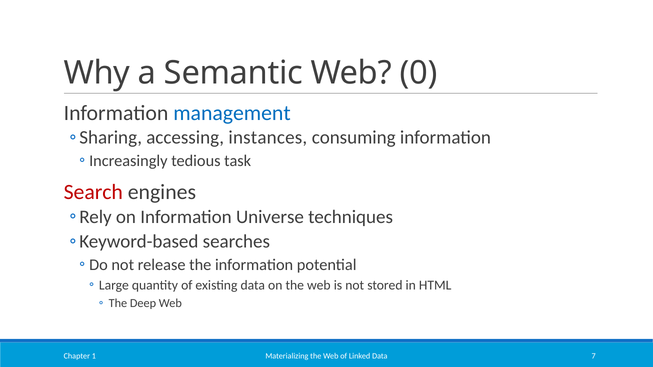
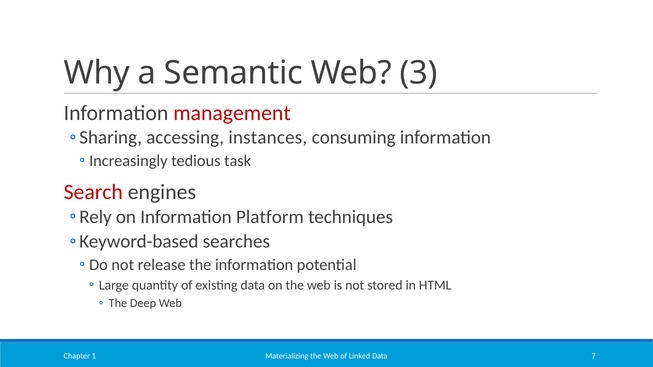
0: 0 -> 3 (419, 73)
management colour: blue -> red (232, 113)
Universe: Universe -> Platform (270, 217)
